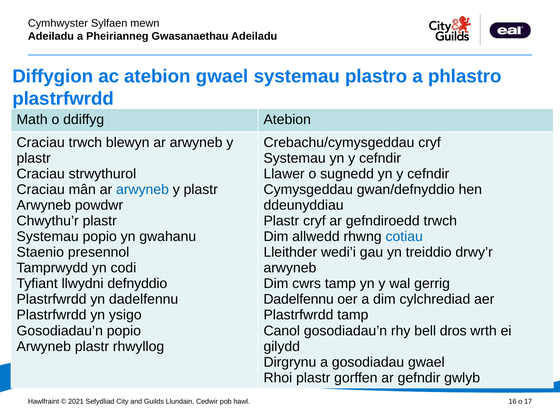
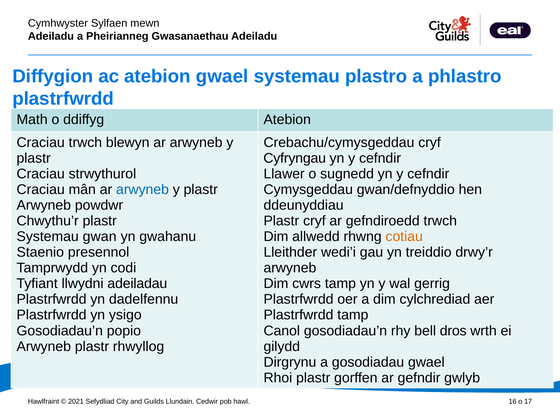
Systemau: Systemau -> Cyfryngau (295, 158)
Systemau popio: popio -> gwan (100, 237)
cotiau colour: blue -> orange (404, 237)
defnyddio: defnyddio -> adeiladau (137, 284)
Dadelfennu: Dadelfennu -> Plastrfwrdd (299, 299)
